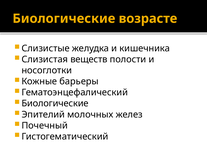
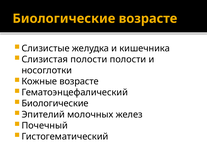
Слизистая веществ: веществ -> полости (89, 59)
Кожные барьеры: барьеры -> возрасте (79, 82)
